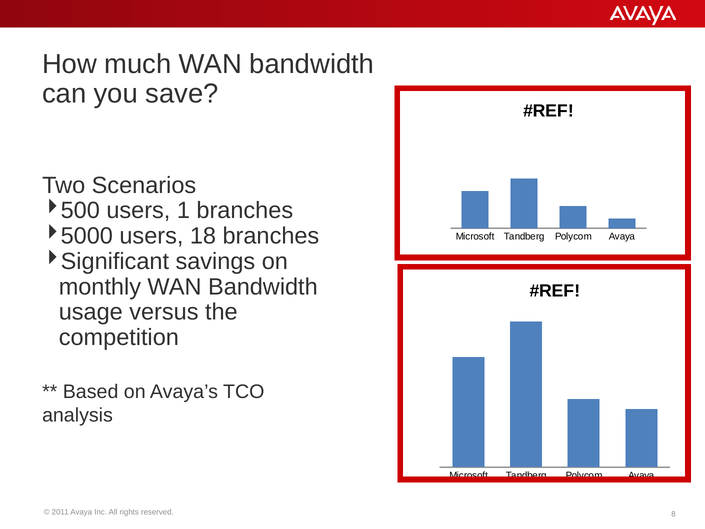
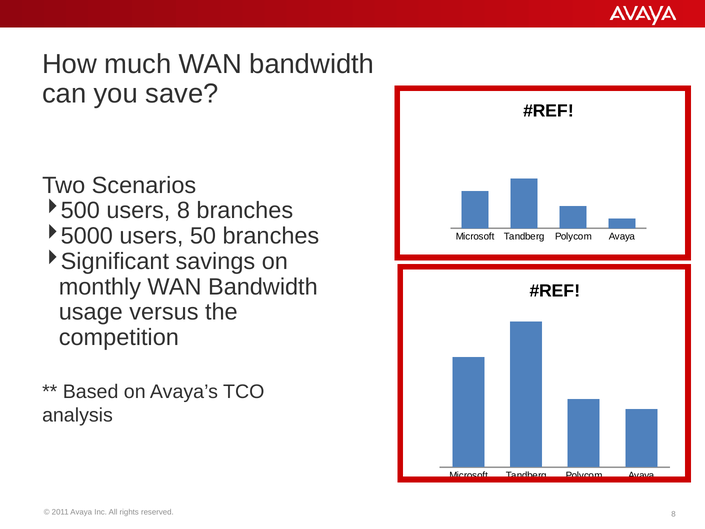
users 1: 1 -> 8 (183, 211)
18: 18 -> 50 (203, 236)
